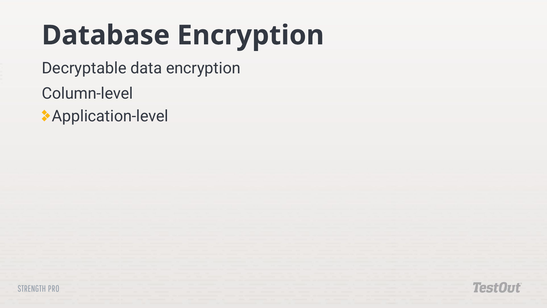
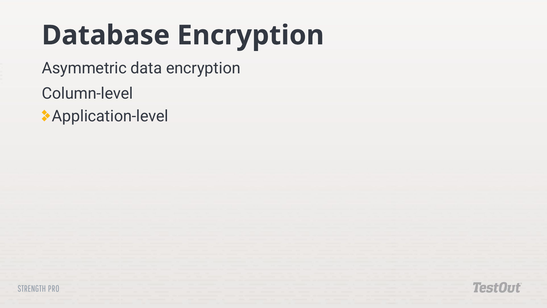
Decryptable: Decryptable -> Asymmetric (84, 68)
